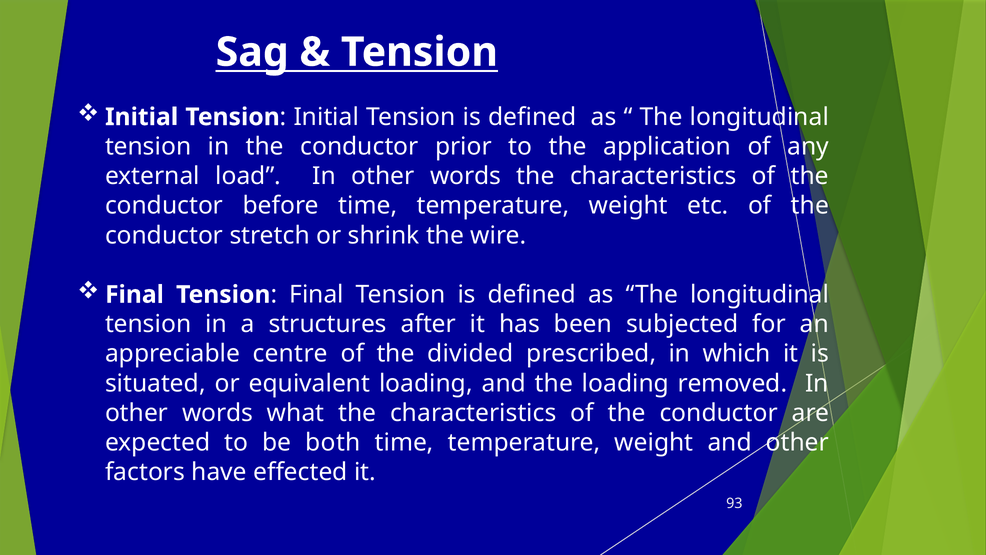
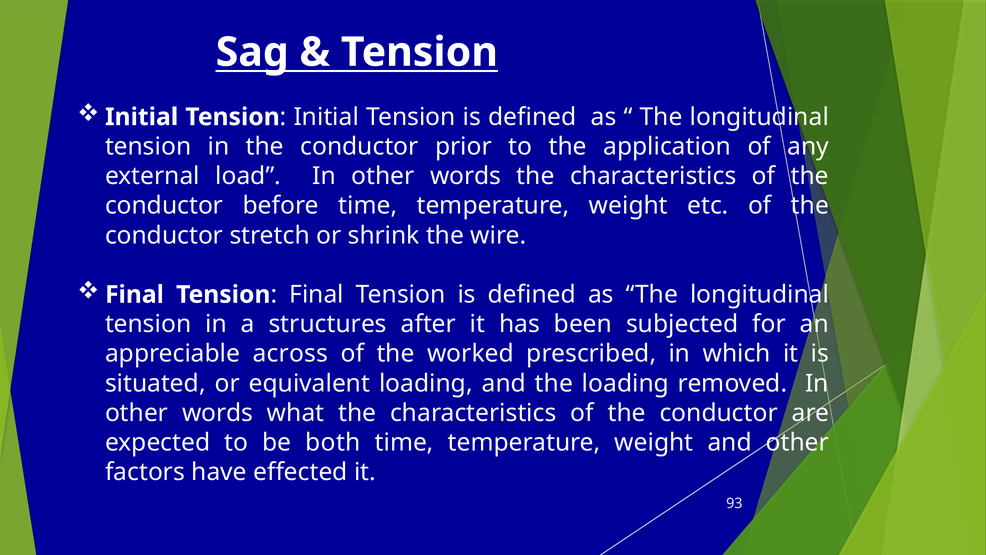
centre: centre -> across (290, 354)
divided: divided -> worked (471, 354)
